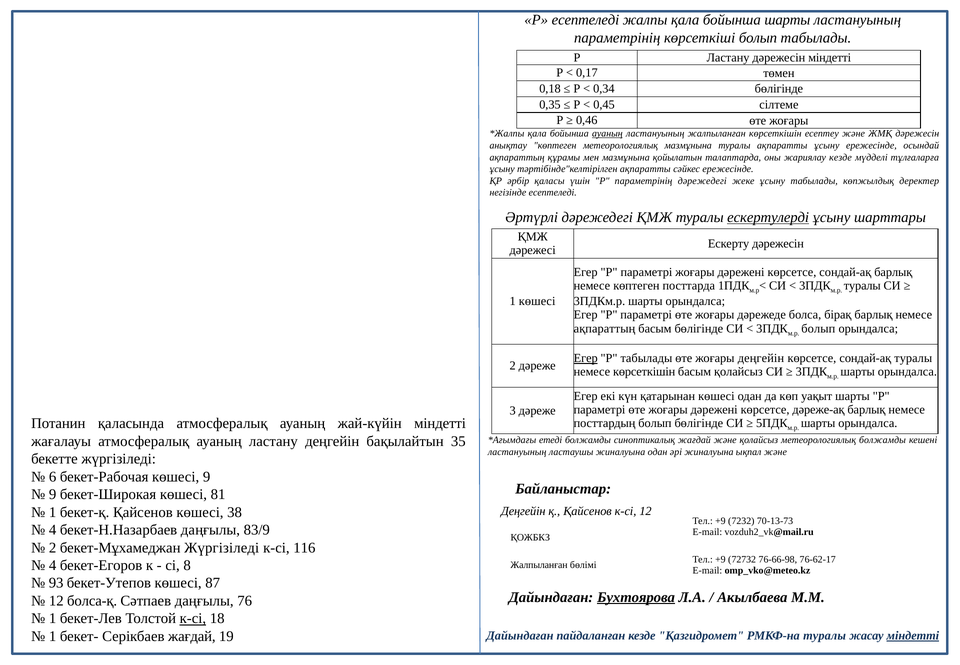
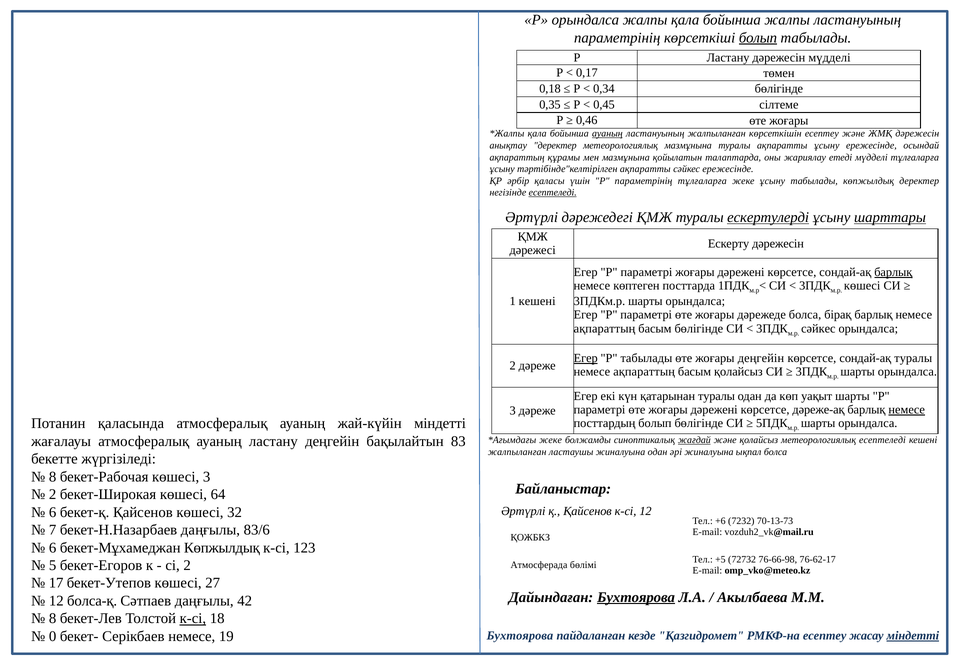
Р есептеледі: есептеледі -> орындалса (585, 20)
бойынша шарты: шарты -> жалпы (787, 20)
болып underline: none -> present (758, 38)
дәрежесін міндетті: міндетті -> мүдделі (830, 58)
анықтау көптеген: көптеген -> деректер (555, 145)
жариялау кезде: кезде -> етеді (841, 157)
параметрінің дәрежедегі: дәрежедегі -> тұлғаларға (702, 181)
есептеледі underline: none -> present (553, 193)
шарттары underline: none -> present (890, 217)
барлық underline: none -> present (893, 272)
туралы: туралы -> көшесі (862, 286)
1 көшесі: көшесі -> кешені (537, 301)
болып: болып -> сәйкес (818, 328)
көрсеткішін: көрсеткішін -> ақпараттың (644, 372)
қатарынан көшесі: көшесі -> туралы (716, 396)
немесе underline: none -> present (907, 409)
35: 35 -> 83 (458, 441)
етеді: етеді -> жеке (551, 440)
жағдай underline: none -> present (694, 440)
метеорологиялық болжамды: болжамды -> есептеледі (882, 440)
ластануының: ластануының -> жалпыланған (517, 452)
ықпал және: және -> болса (776, 452)
6: 6 -> 8 (53, 476)
көшесі 9: 9 -> 3 (207, 476)
9: 9 -> 2 (53, 494)
81: 81 -> 64 (218, 494)
Деңгейін: Деңгейін -> Әртүрлі (523, 511)
1: 1 -> 6 (53, 512)
38: 38 -> 32 (235, 512)
+9: +9 -> +6 (720, 521)
4: 4 -> 7 (53, 530)
83/9: 83/9 -> 83/6 (257, 530)
2: 2 -> 6 (53, 547)
бекет-Мұхамеджан Жүргізіледі: Жүргізіледі -> Көпжылдық (222, 547)
116: 116 -> 123 (304, 547)
+9: +9 -> +5 (720, 559)
4: 4 -> 5 (53, 565)
сі 8: 8 -> 2 (187, 565)
Жалпыланған: Жалпыланған -> Атмосферада (539, 564)
93: 93 -> 17 (56, 583)
87: 87 -> 27 (213, 583)
76: 76 -> 42 (245, 600)
1: 1 -> 8 (53, 618)
1: 1 -> 0 (53, 636)
Серікбаев жағдай: жағдай -> немесе (192, 636)
Дайындаған: Дайындаған -> Бухтоярова (520, 635)
РМКФ-на туралы: туралы -> есептеу (825, 635)
